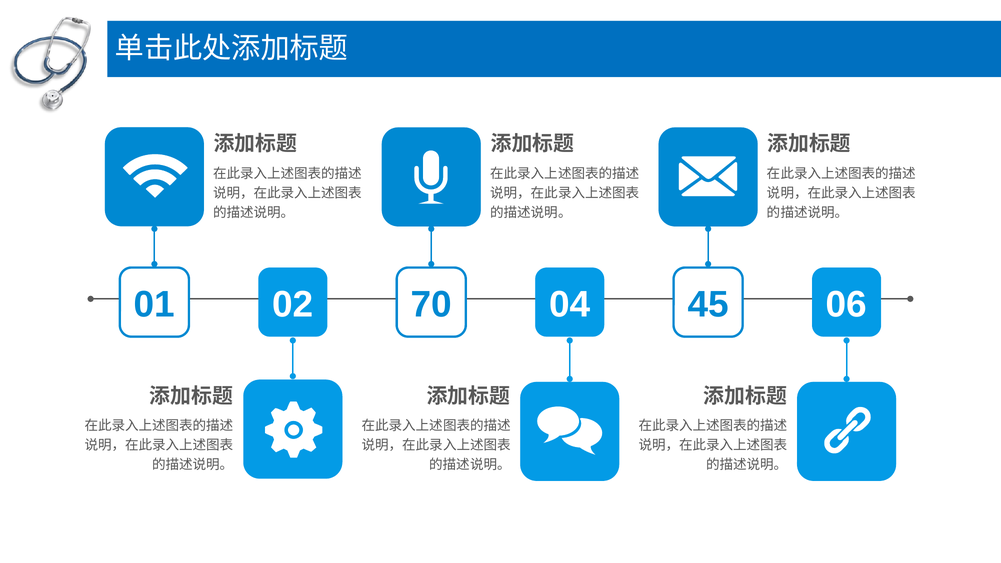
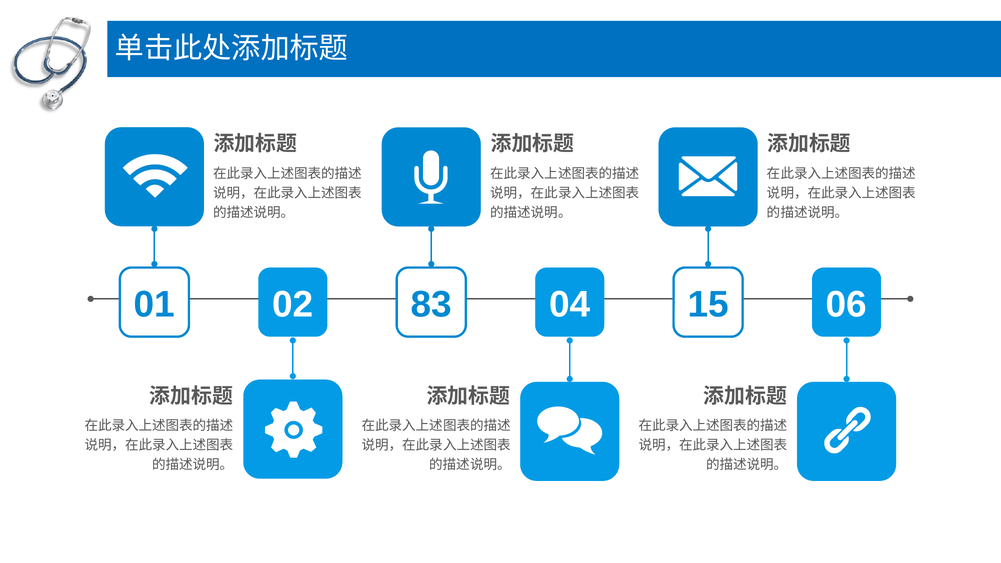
70: 70 -> 83 (431, 305)
45: 45 -> 15 (708, 305)
